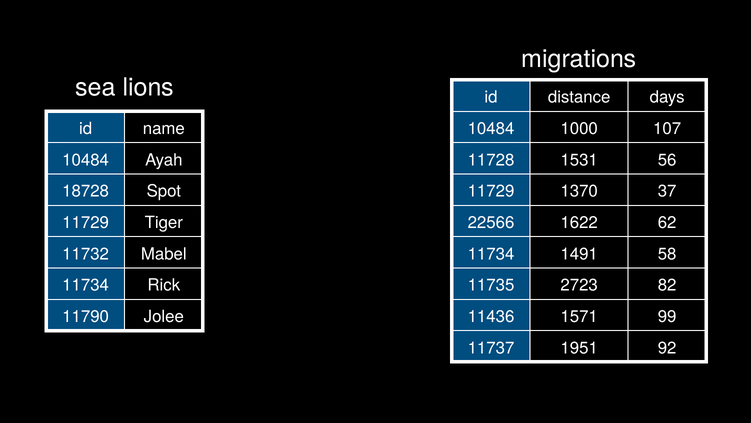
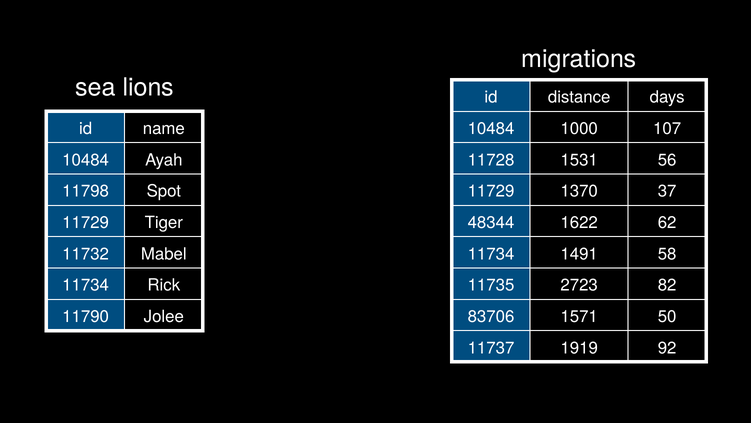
18728: 18728 -> 11798 (86, 191)
22566: 22566 -> 48344 (491, 222)
11436: 11436 -> 83706 (491, 316)
99: 99 -> 50 (667, 316)
1951: 1951 -> 1919 (579, 348)
